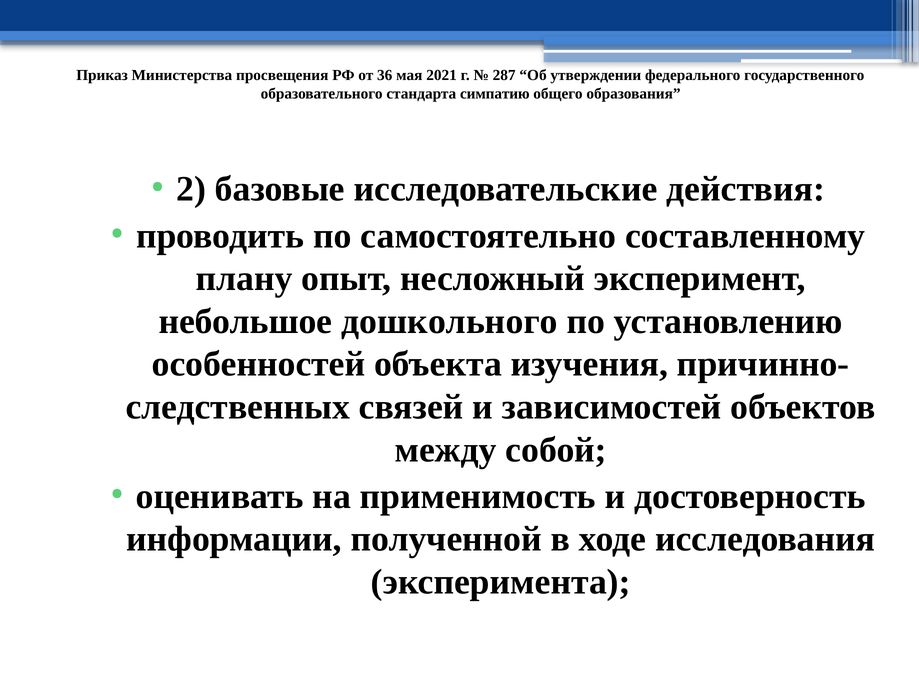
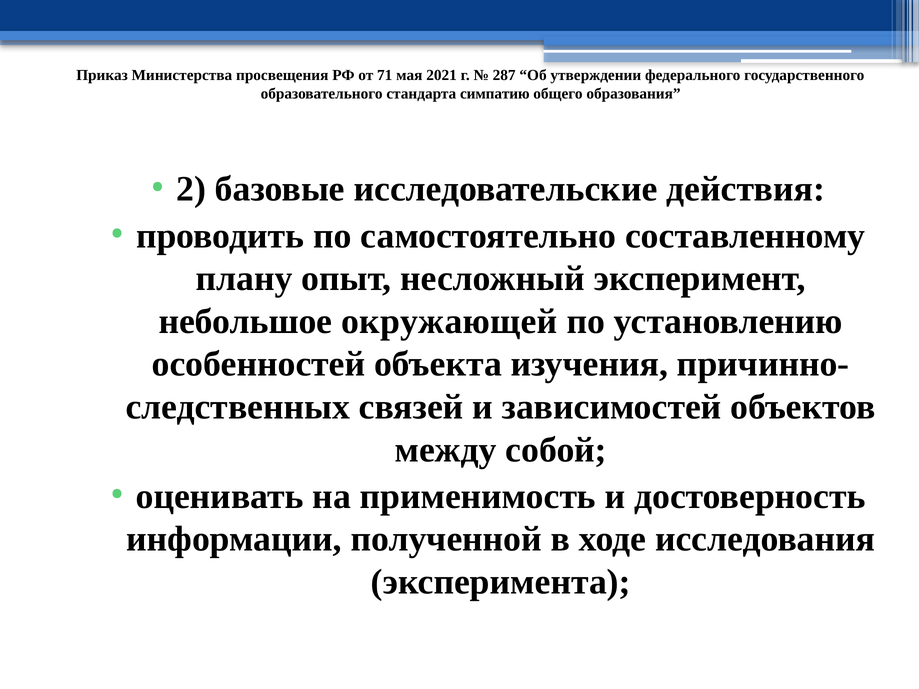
36: 36 -> 71 (385, 75)
дошкольного: дошкольного -> окружающей (449, 321)
